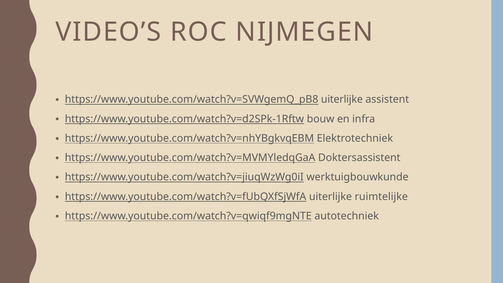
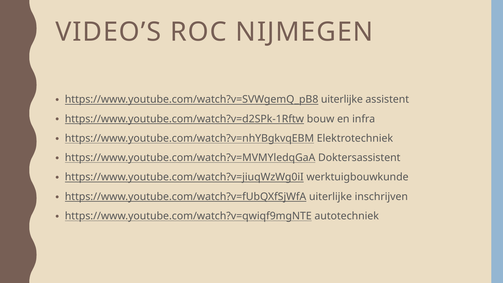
ruimtelijke: ruimtelijke -> inschrijven (381, 197)
